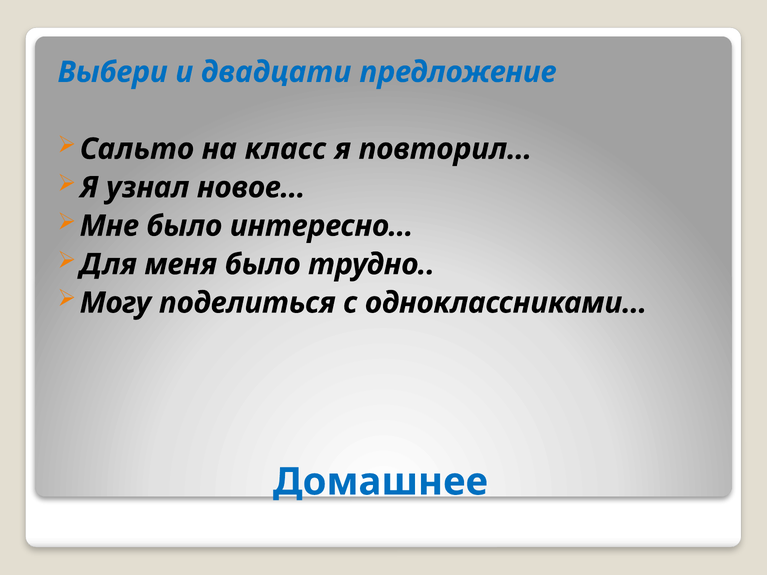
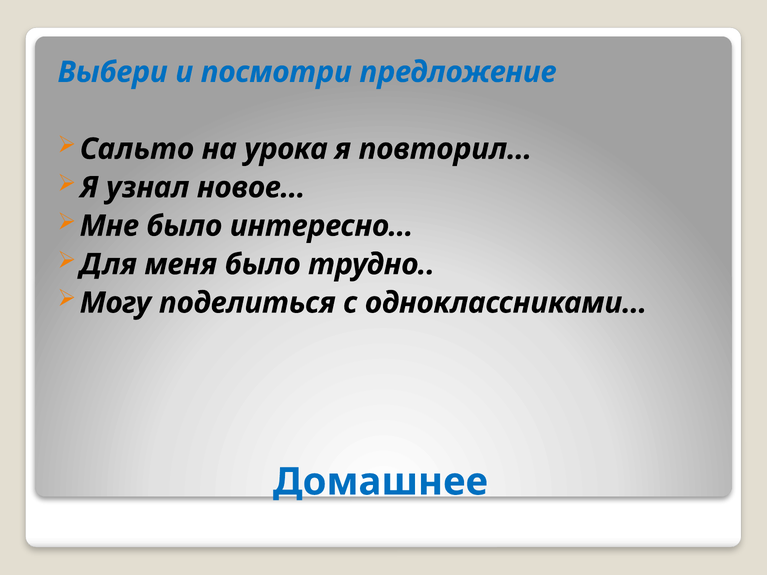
двадцати: двадцати -> посмотри (276, 72)
класс: класс -> урока (286, 149)
